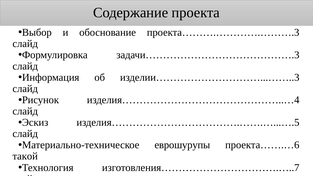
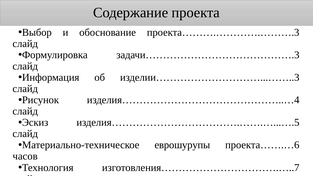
такой: такой -> часов (25, 156)
